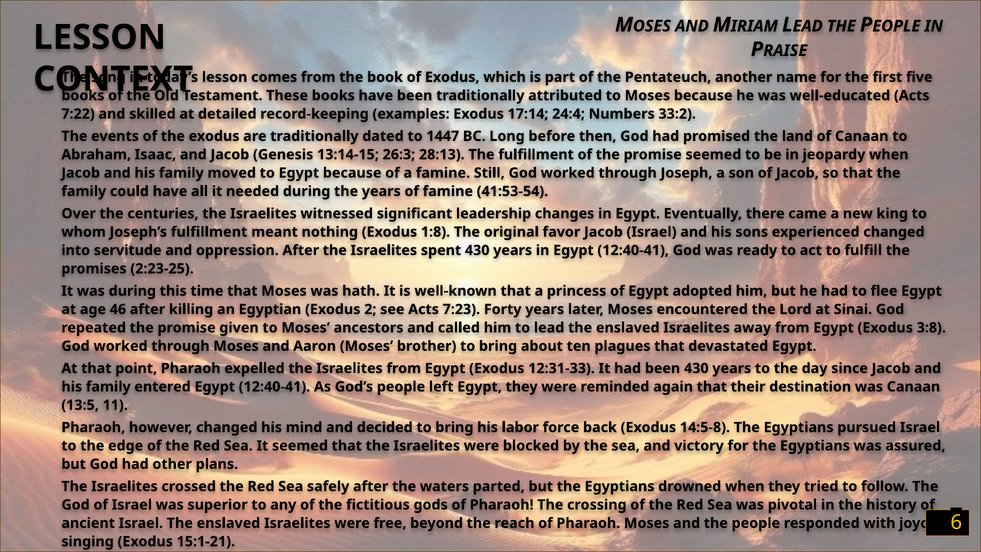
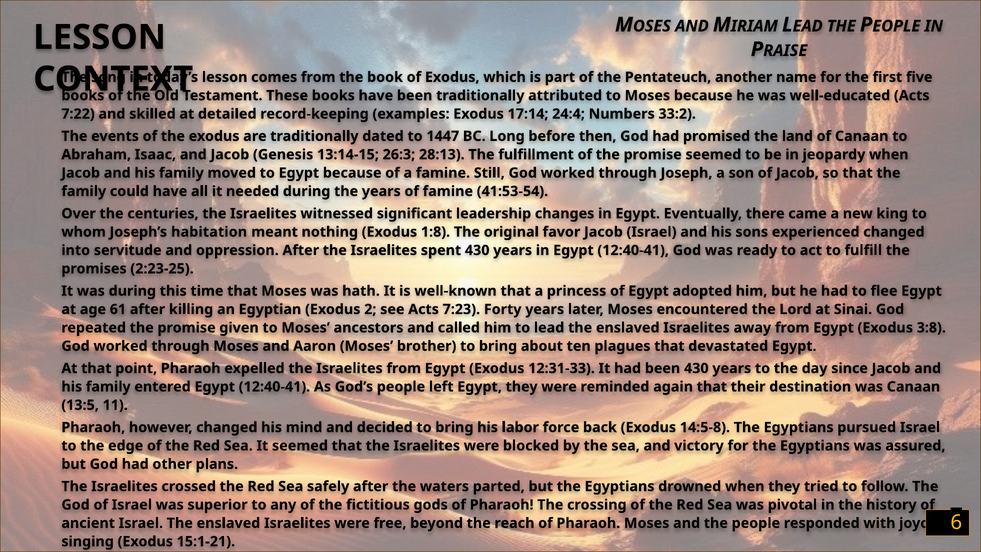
Joseph’s fulfillment: fulfillment -> habitation (209, 232)
46: 46 -> 61 (118, 309)
